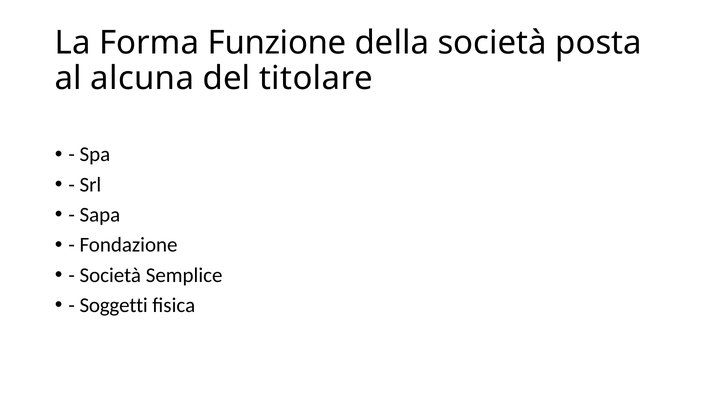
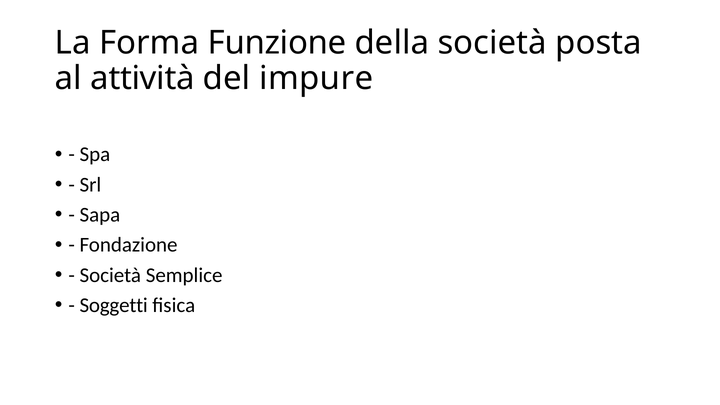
alcuna: alcuna -> attività (143, 78)
titolare: titolare -> impure (316, 78)
